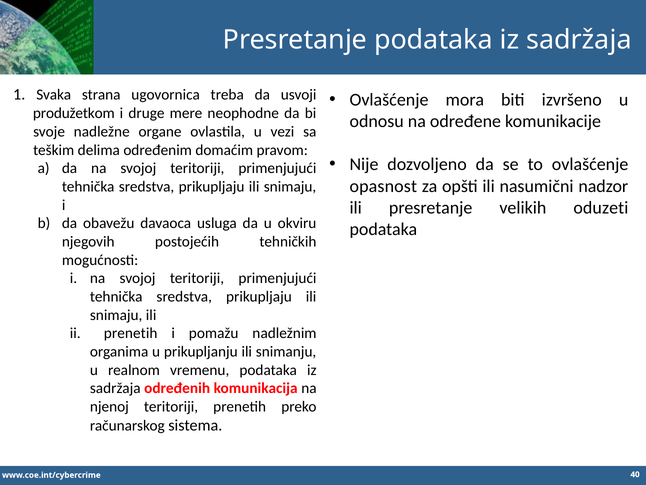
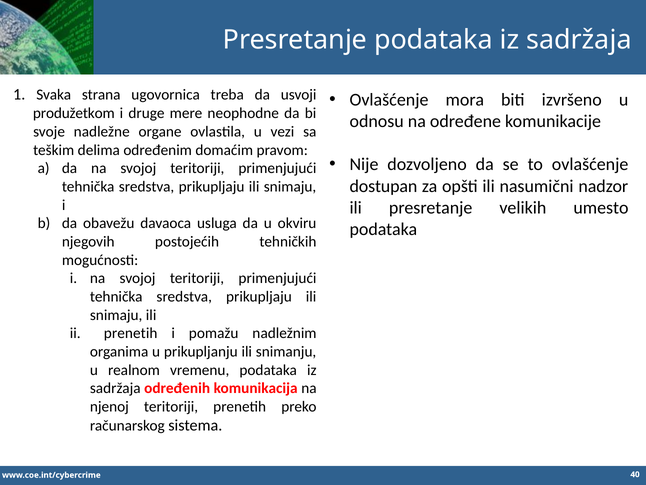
opasnost: opasnost -> dostupan (383, 186)
oduzeti: oduzeti -> umesto (601, 207)
